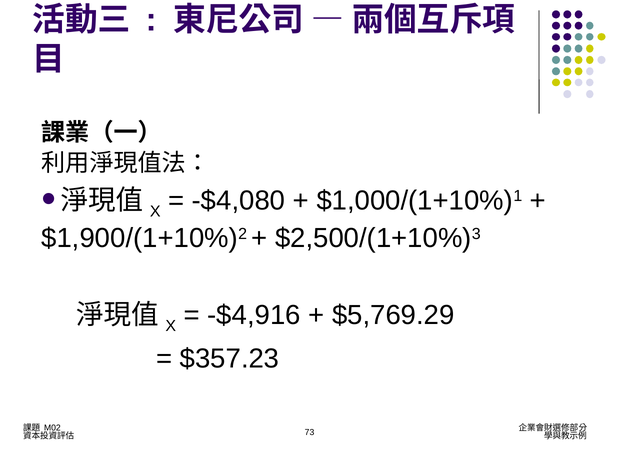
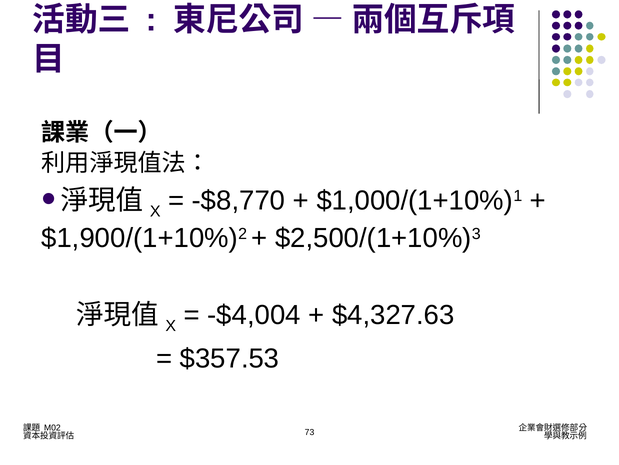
-$4,080: -$4,080 -> -$8,770 (238, 200)
-$4,916: -$4,916 -> -$4,004 (254, 315)
$5,769.29: $5,769.29 -> $4,327.63 (393, 315)
$357.23: $357.23 -> $357.53 (230, 358)
